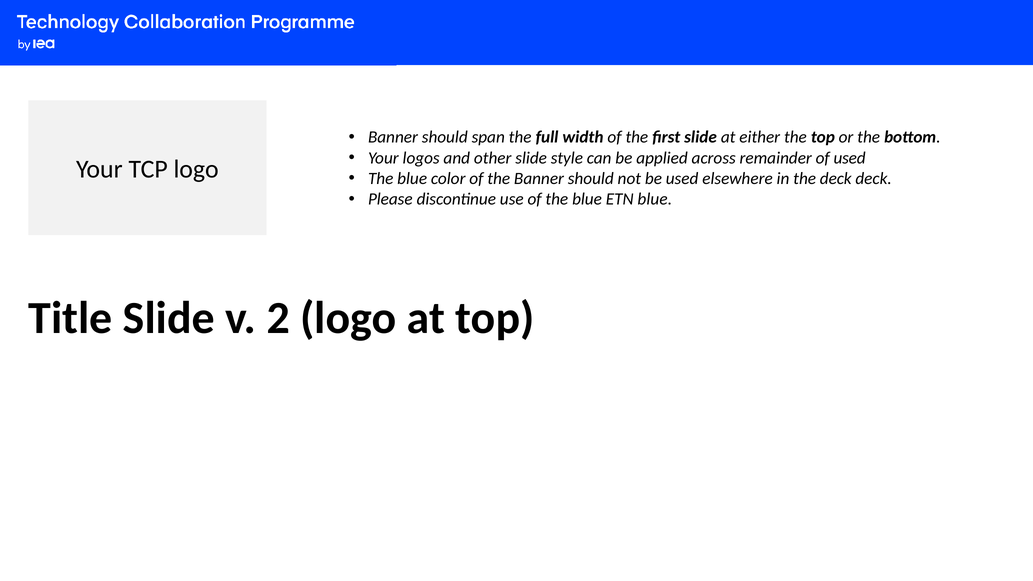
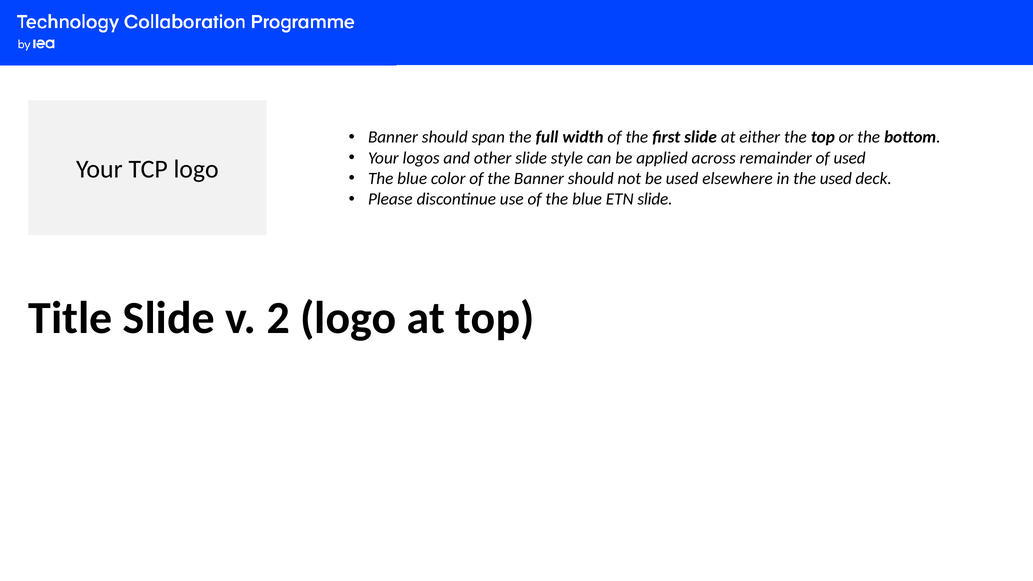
the deck: deck -> used (836, 179)
ETN blue: blue -> slide (655, 199)
